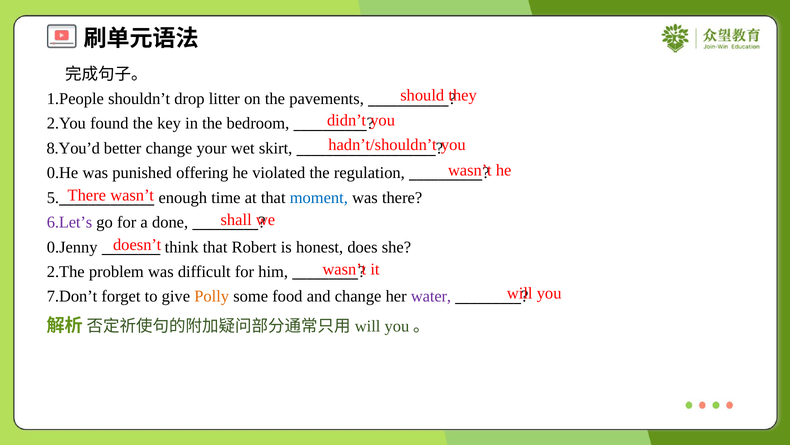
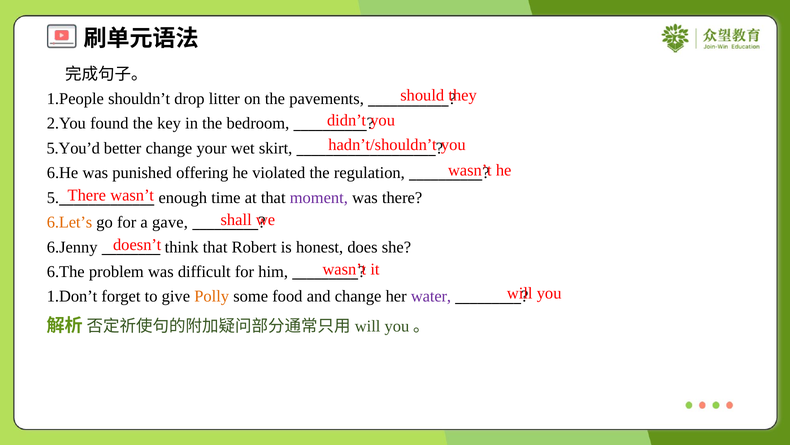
8.You’d: 8.You’d -> 5.You’d (73, 148)
0.He: 0.He -> 6.He (63, 173)
moment colour: blue -> purple (319, 197)
6.Let’s colour: purple -> orange (69, 222)
done: done -> gave (170, 222)
0.Jenny: 0.Jenny -> 6.Jenny (72, 247)
2.The: 2.The -> 6.The (66, 271)
7.Don’t: 7.Don’t -> 1.Don’t (72, 296)
